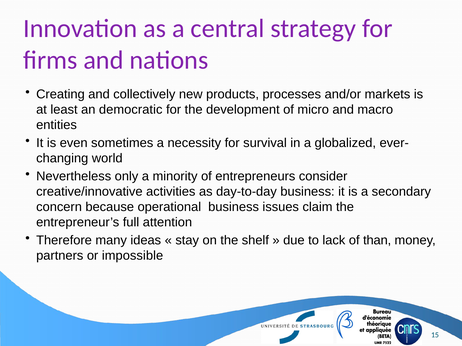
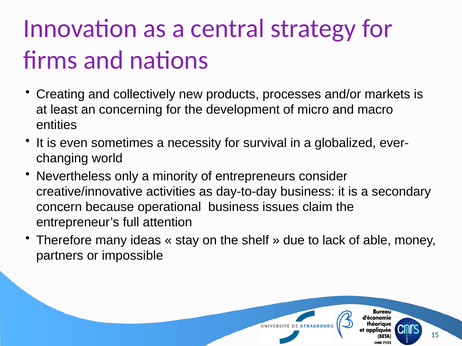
democratic: democratic -> concerning (131, 110)
than: than -> able (377, 241)
